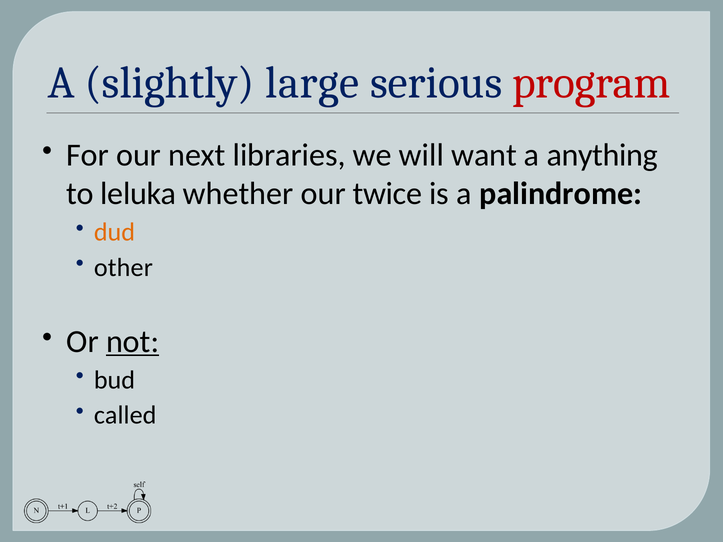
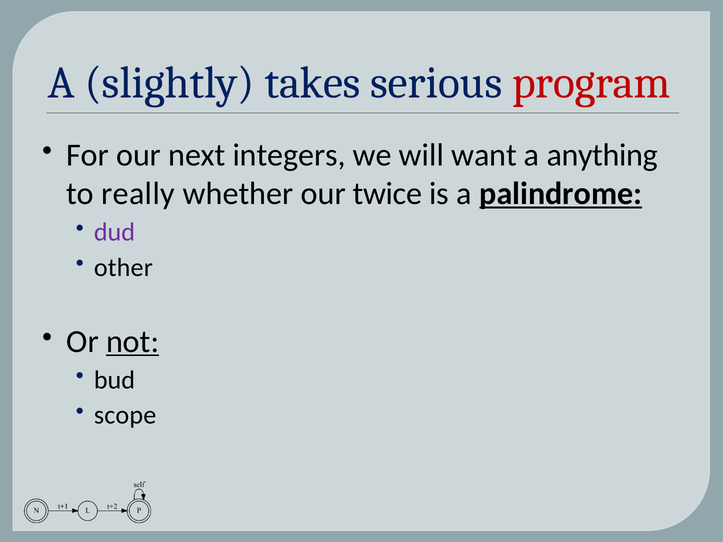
large: large -> takes (313, 83)
libraries: libraries -> integers (289, 155)
leluka: leluka -> really (138, 194)
palindrome underline: none -> present (561, 194)
dud colour: orange -> purple (114, 232)
called: called -> scope (125, 415)
